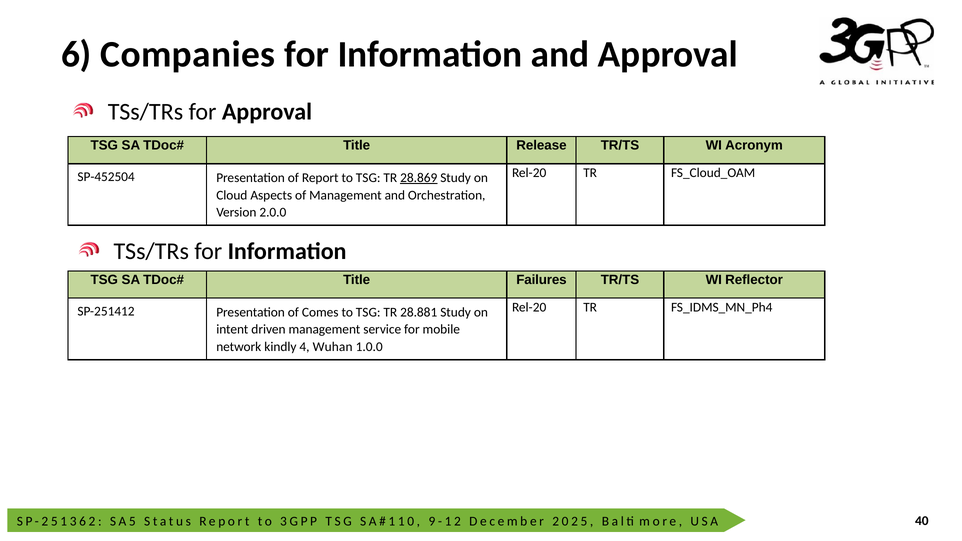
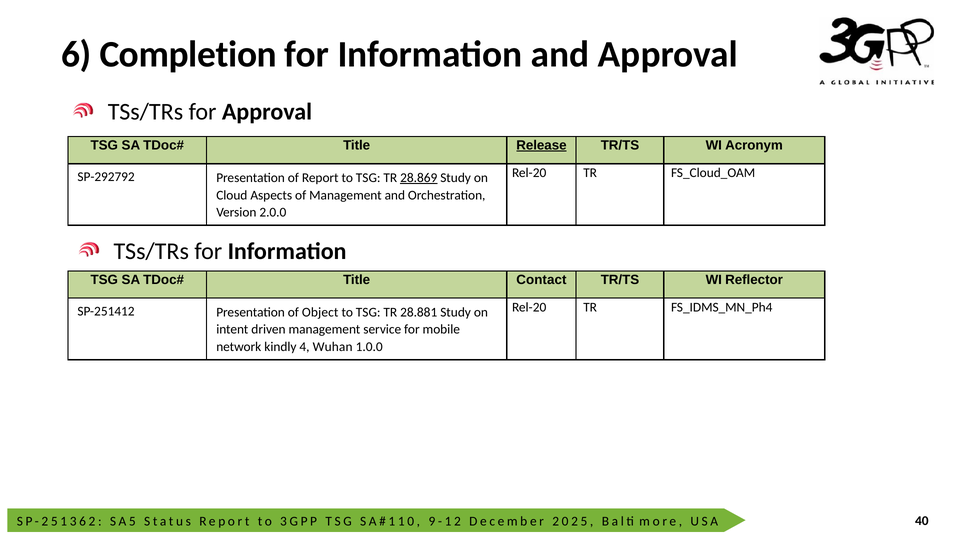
Companies: Companies -> Completion (188, 55)
Release underline: none -> present (541, 145)
SP-452504: SP-452504 -> SP-292792 (106, 177)
Failures: Failures -> Contact (541, 280)
Comes: Comes -> Object (320, 312)
